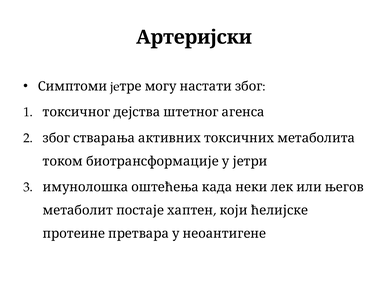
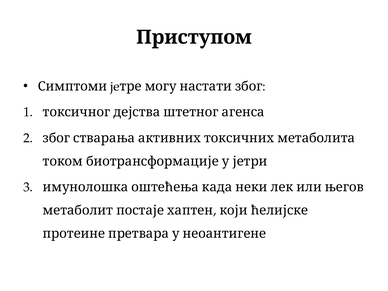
Артеријски: Артеријски -> Приступом (194, 37)
